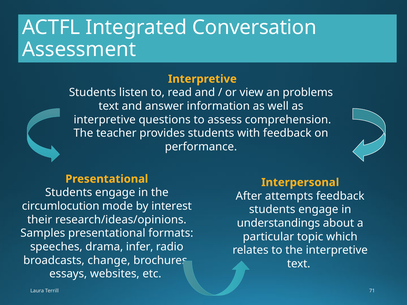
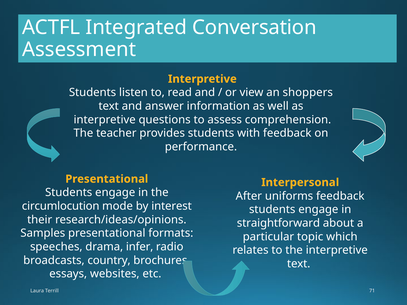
problems: problems -> shoppers (308, 93)
attempts: attempts -> uniforms (289, 196)
understandings: understandings -> straightforward (278, 223)
change: change -> country (109, 261)
